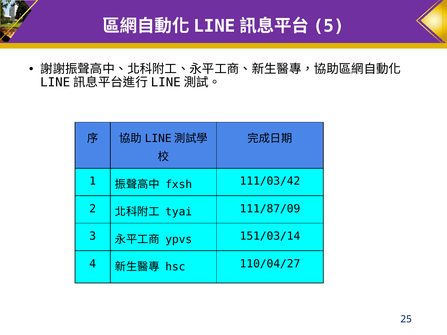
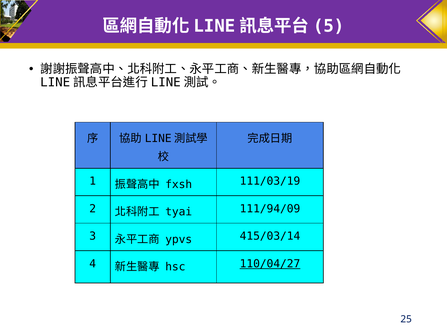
111/03/42: 111/03/42 -> 111/03/19 (270, 181)
111/87/09: 111/87/09 -> 111/94/09 (270, 209)
151/03/14: 151/03/14 -> 415/03/14 (270, 236)
110/04/27 underline: none -> present (270, 264)
